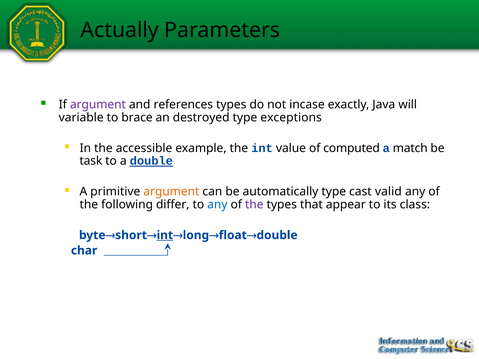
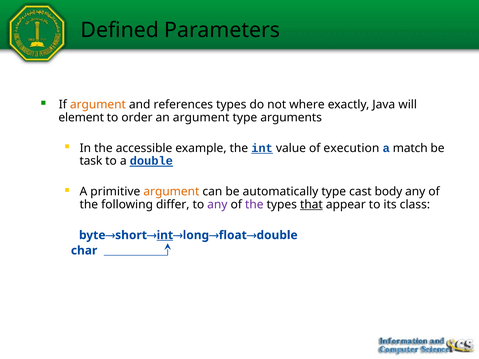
Actually: Actually -> Defined (120, 30)
argument colour: purple -> orange (98, 105)
incase: incase -> where (307, 105)
variable: variable -> element (81, 118)
brace: brace -> order (137, 118)
an destroyed: destroyed -> argument (201, 118)
exceptions: exceptions -> arguments (291, 118)
int underline: none -> present (262, 148)
computed: computed -> execution (351, 148)
valid: valid -> body (388, 192)
any colour: blue -> purple (217, 205)
that underline: none -> present (311, 205)
